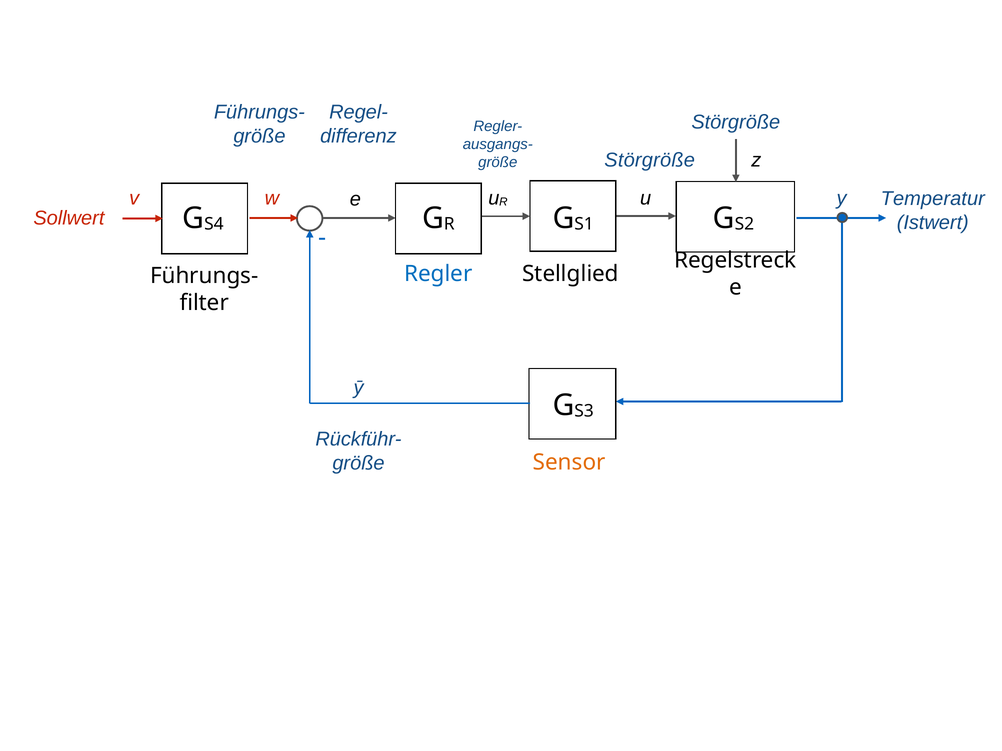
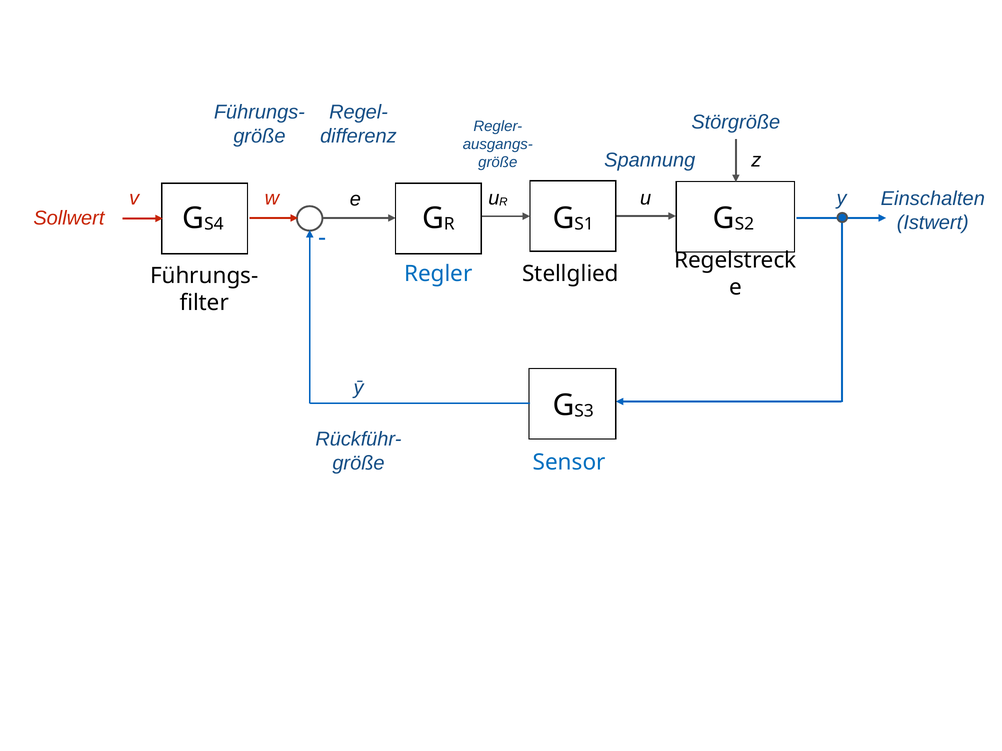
Störgröße: Störgröße -> Spannung (650, 160)
Temperatur: Temperatur -> Einschalten (933, 199)
Sensor colour: orange -> blue (569, 462)
